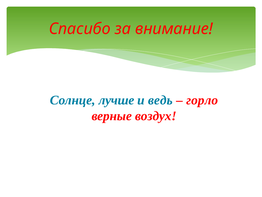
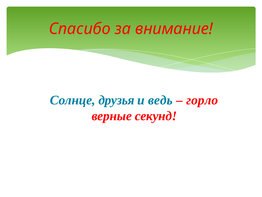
лучше: лучше -> друзья (116, 100)
воздух: воздух -> секунд (156, 116)
